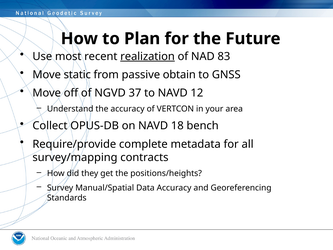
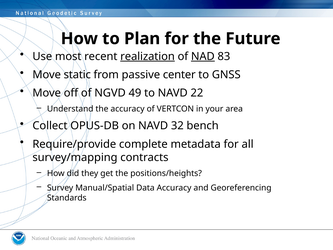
NAD underline: none -> present (203, 56)
obtain: obtain -> center (179, 75)
37: 37 -> 49 (135, 93)
12: 12 -> 22 (197, 93)
18: 18 -> 32 (177, 126)
